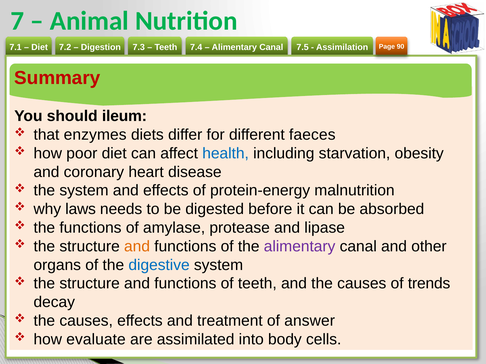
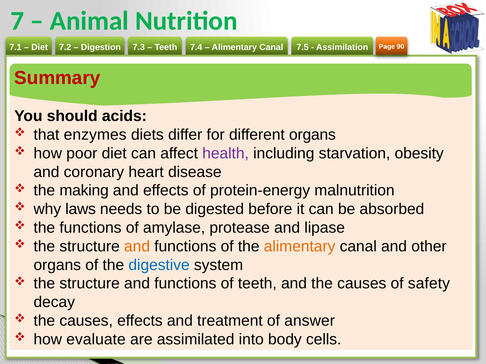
ileum: ileum -> acids (124, 116)
different faeces: faeces -> organs (312, 135)
health colour: blue -> purple (226, 154)
the system: system -> making (84, 191)
alimentary colour: purple -> orange (300, 247)
trends: trends -> safety (429, 284)
